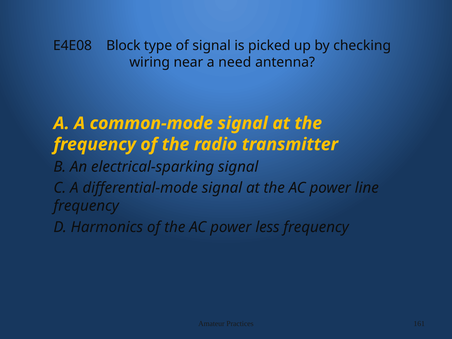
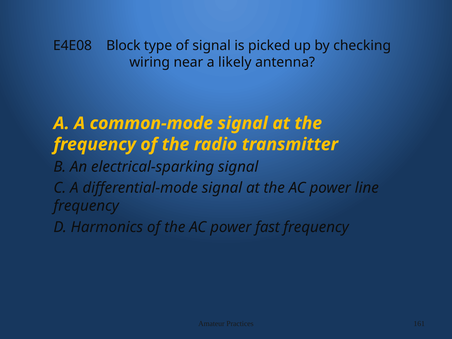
need: need -> likely (235, 62)
less: less -> fast (268, 227)
